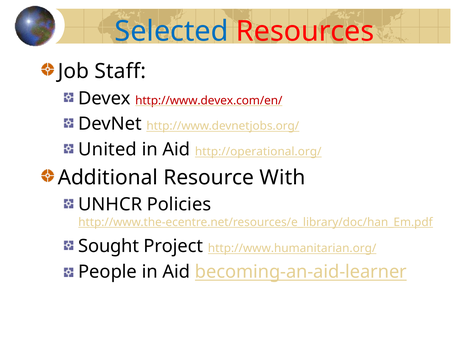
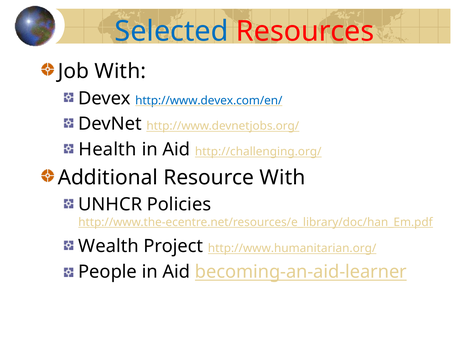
Job Staff: Staff -> With (120, 71)
http://www.devex.com/en/ colour: red -> blue (209, 101)
United: United -> Health (108, 150)
http://operational.org/: http://operational.org/ -> http://challenging.org/ (258, 152)
Sought: Sought -> Wealth (109, 246)
